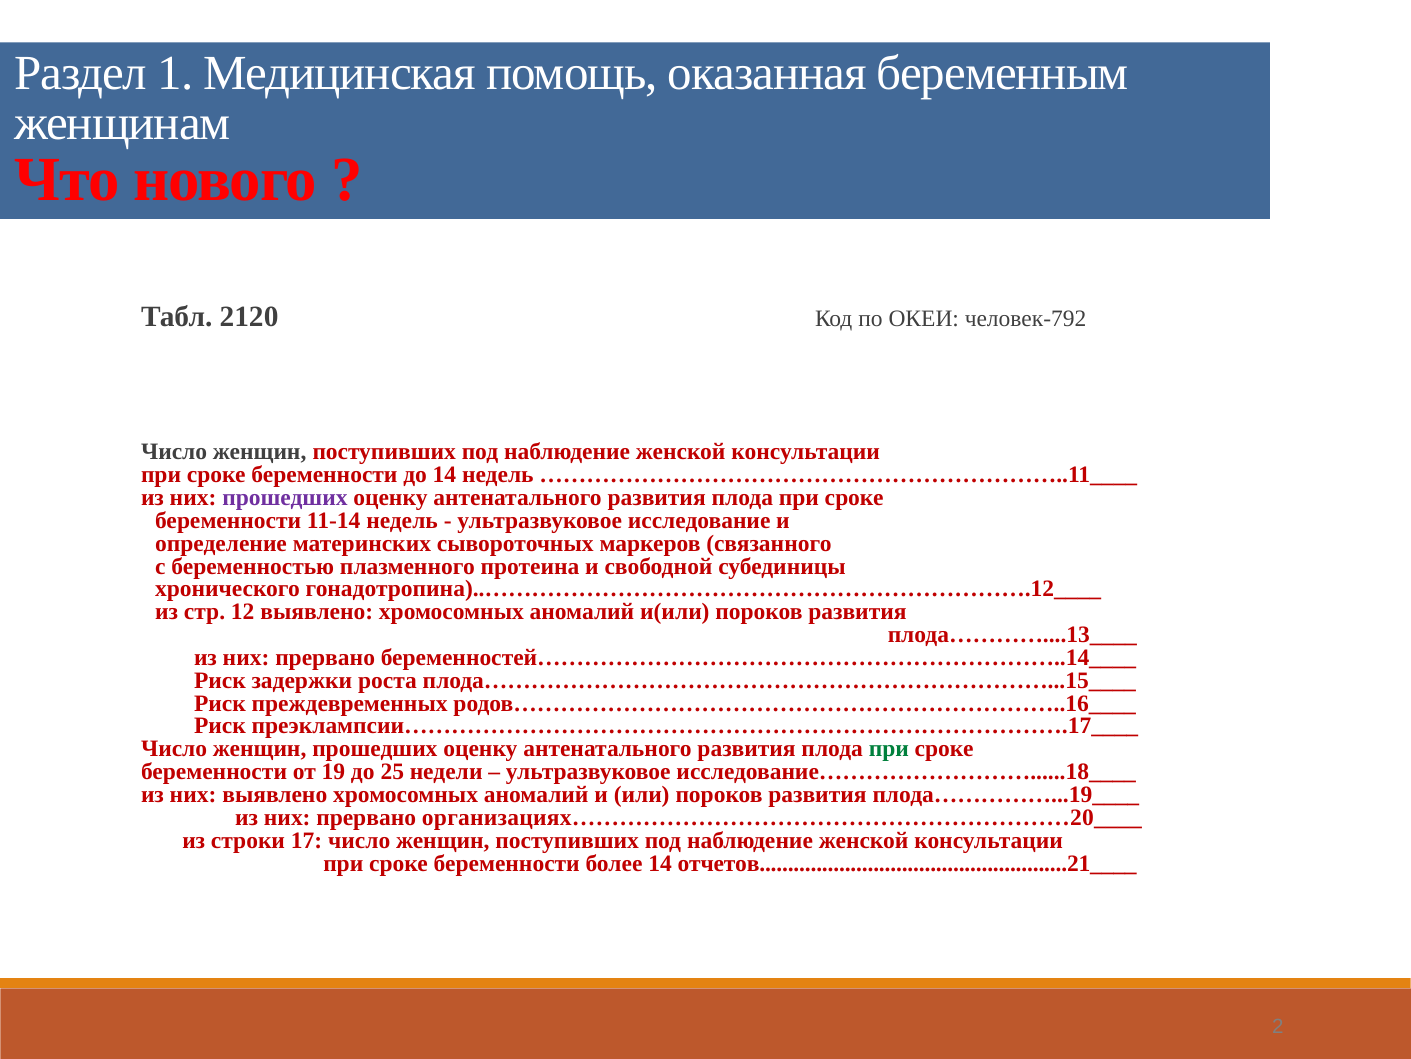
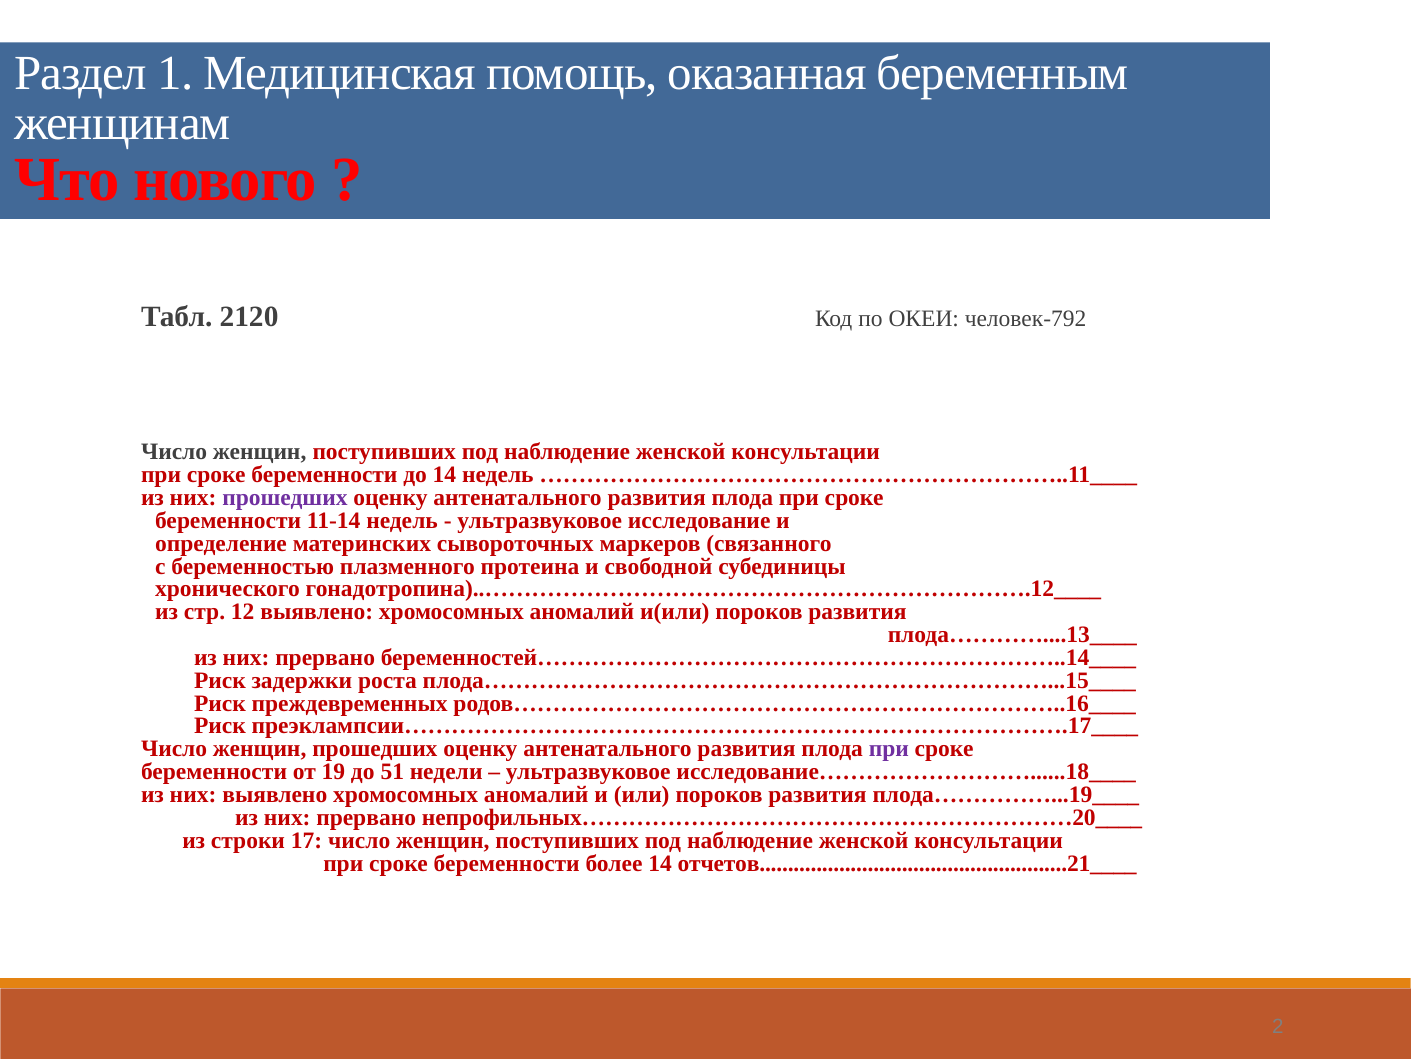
при colour: green -> purple (889, 749)
25: 25 -> 51 (392, 771)
организациях………………………………………………………20____: организациях………………………………………………………20____ -> непрофильных………………………………………………………20____ (782, 817)
